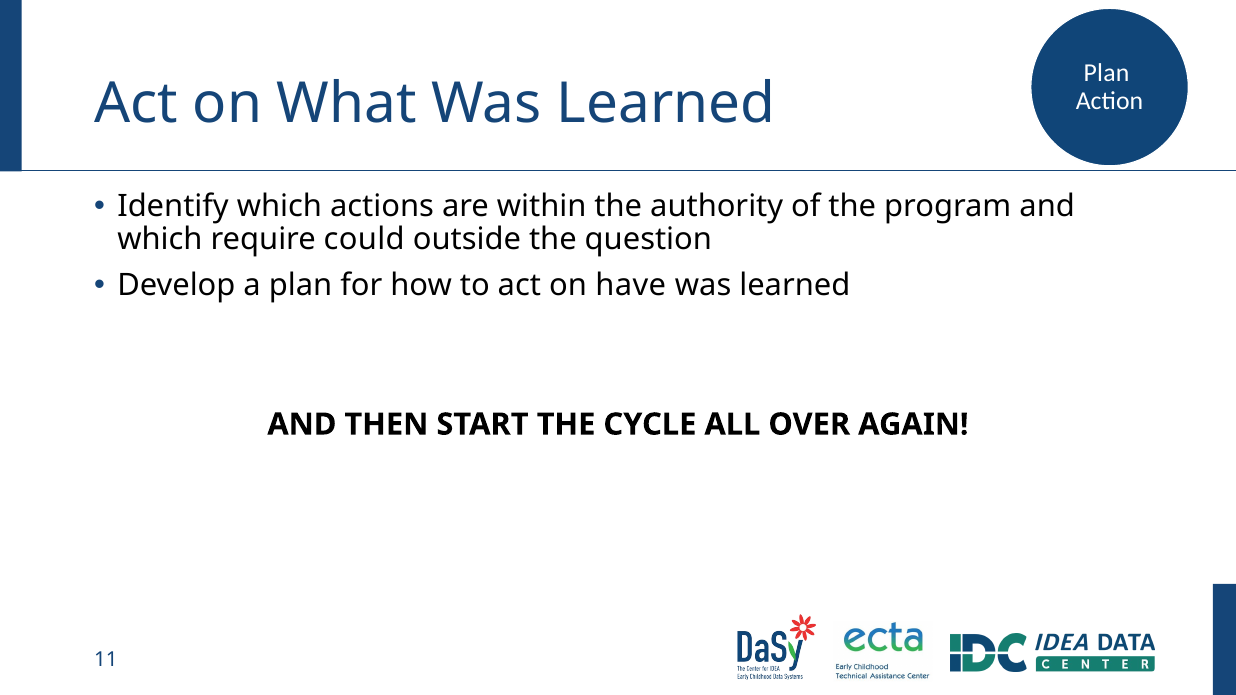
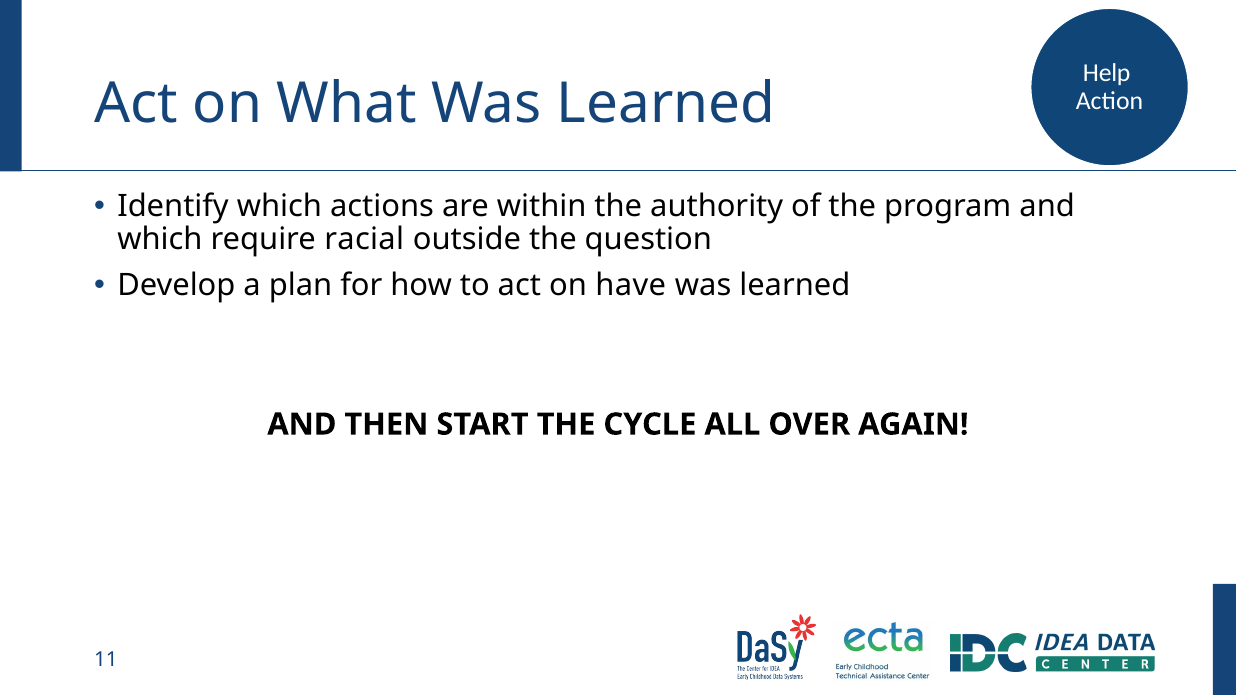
Plan: Plan -> Help (1107, 73)
could: could -> racial (364, 240)
